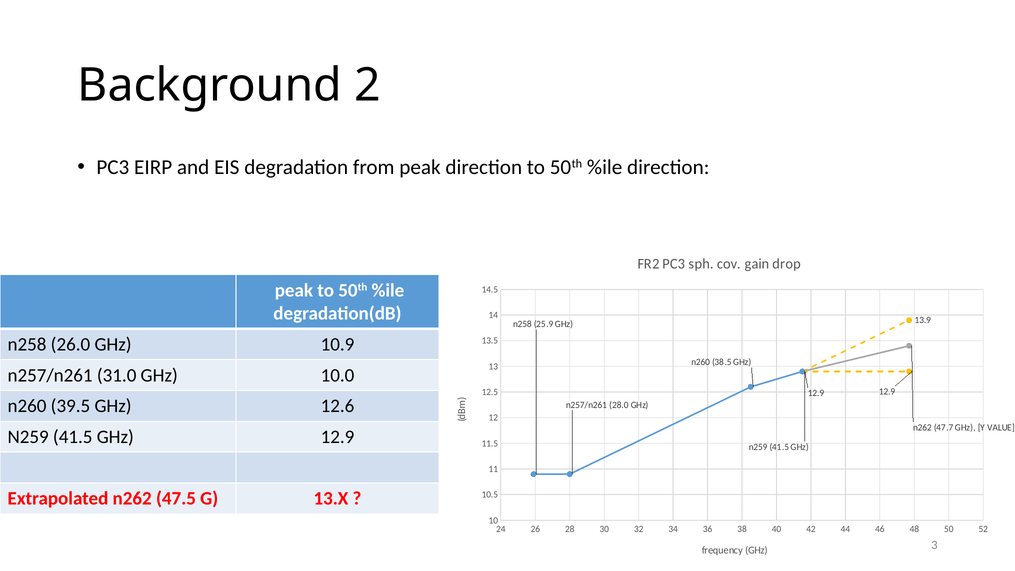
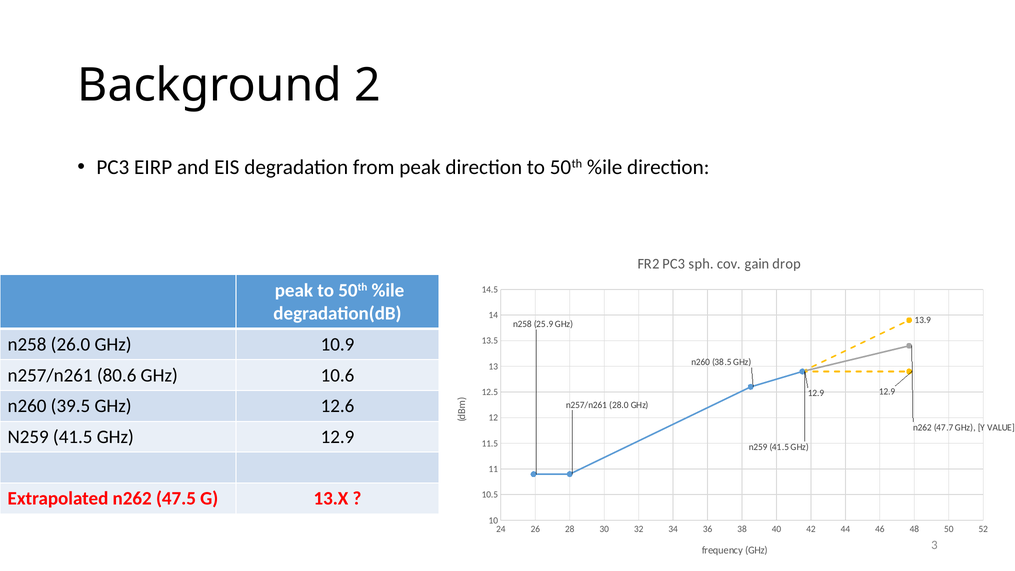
31.0: 31.0 -> 80.6 (117, 375)
10.0: 10.0 -> 10.6 (337, 375)
